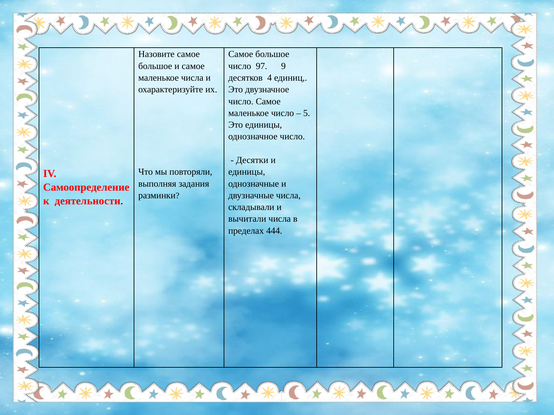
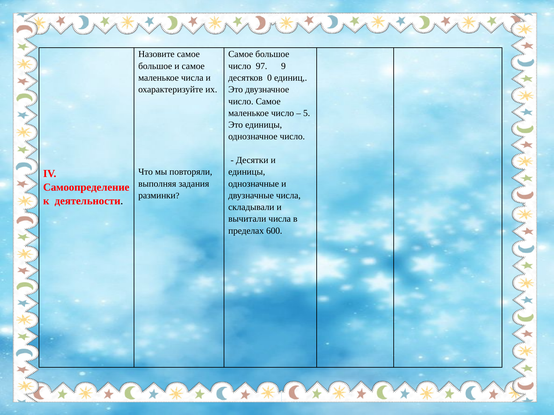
4: 4 -> 0 (269, 78)
444: 444 -> 600 (274, 231)
